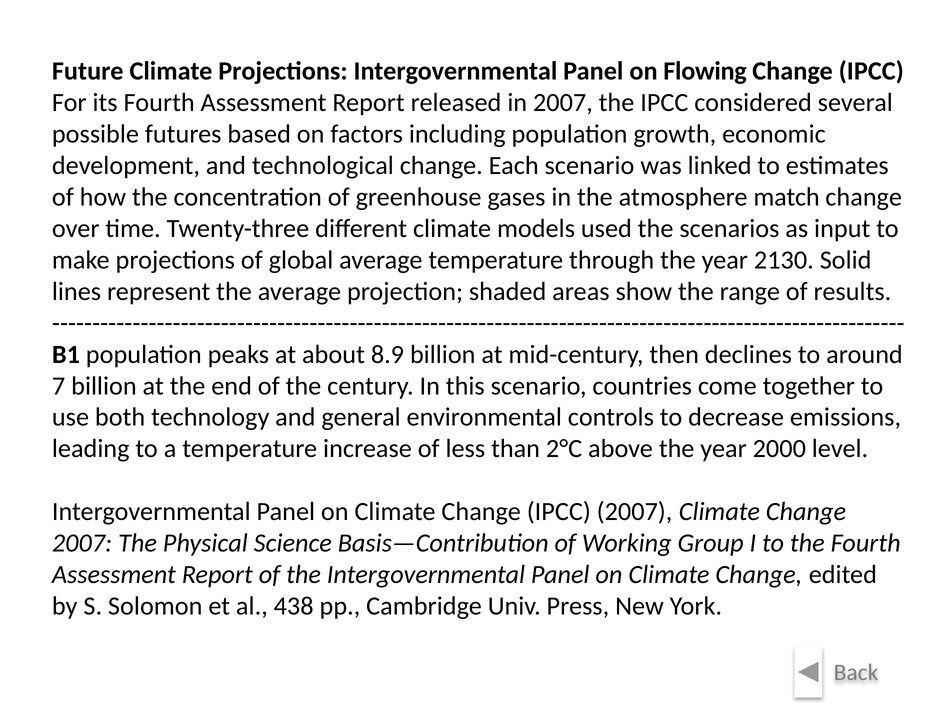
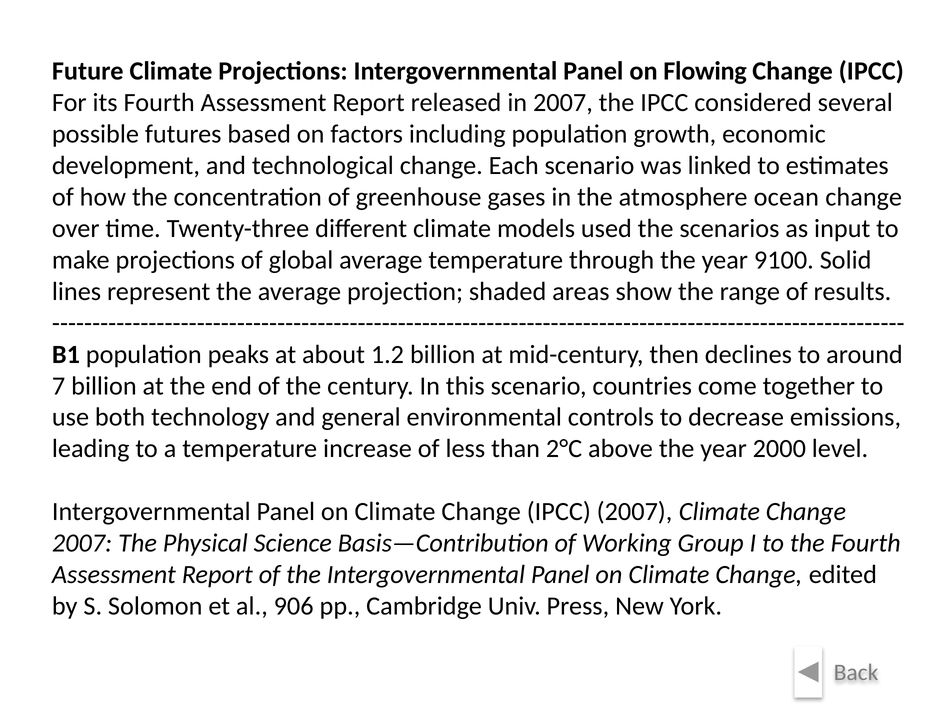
match: match -> ocean (786, 197)
2130: 2130 -> 9100 (784, 260)
8.9: 8.9 -> 1.2 (387, 354)
438: 438 -> 906 (294, 606)
